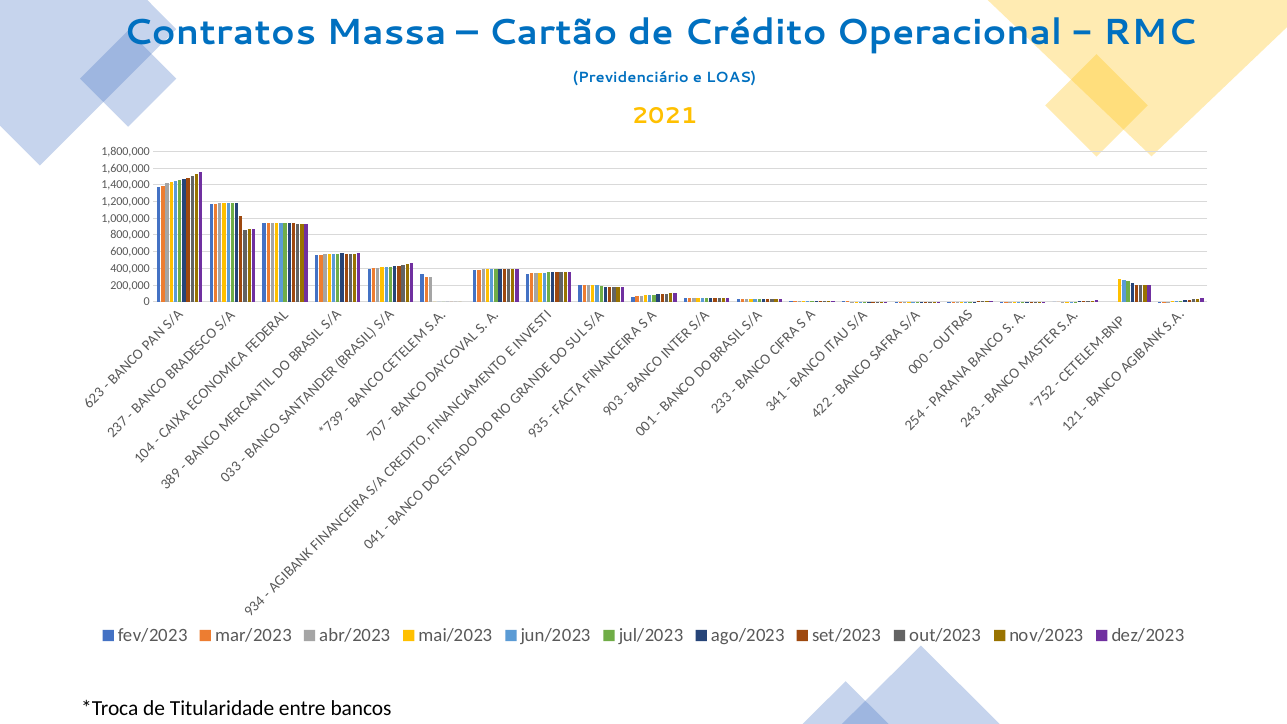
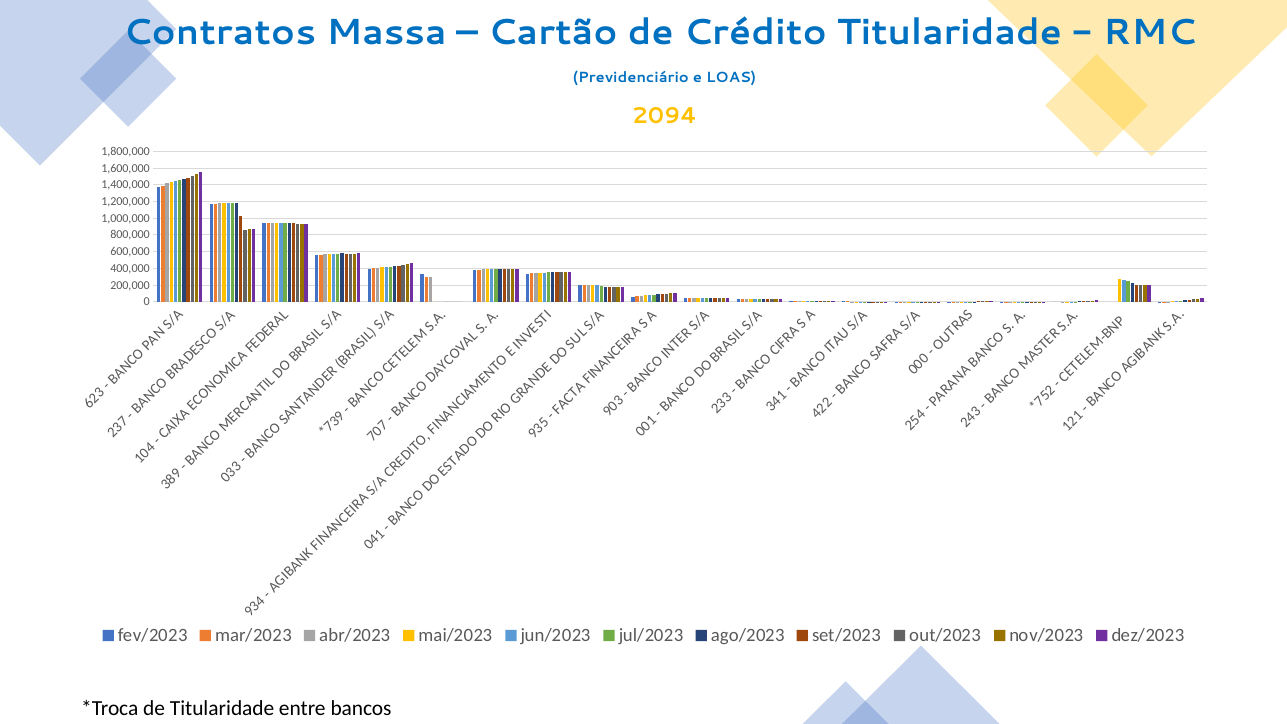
Crédito Operacional: Operacional -> Titularidade (949, 32)
2021: 2021 -> 2094 (665, 116)
